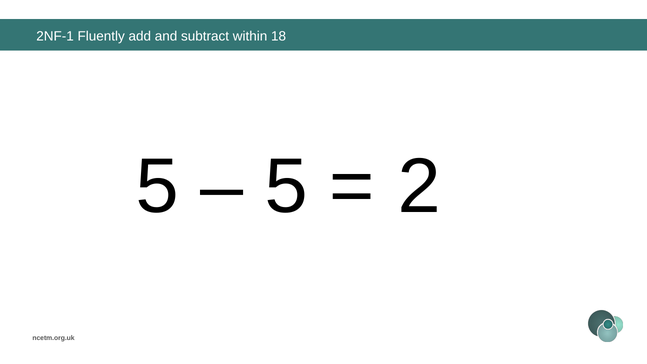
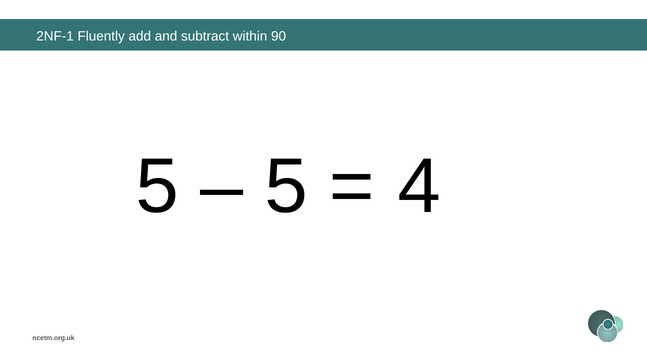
18: 18 -> 90 (279, 36)
2: 2 -> 4 (419, 187)
